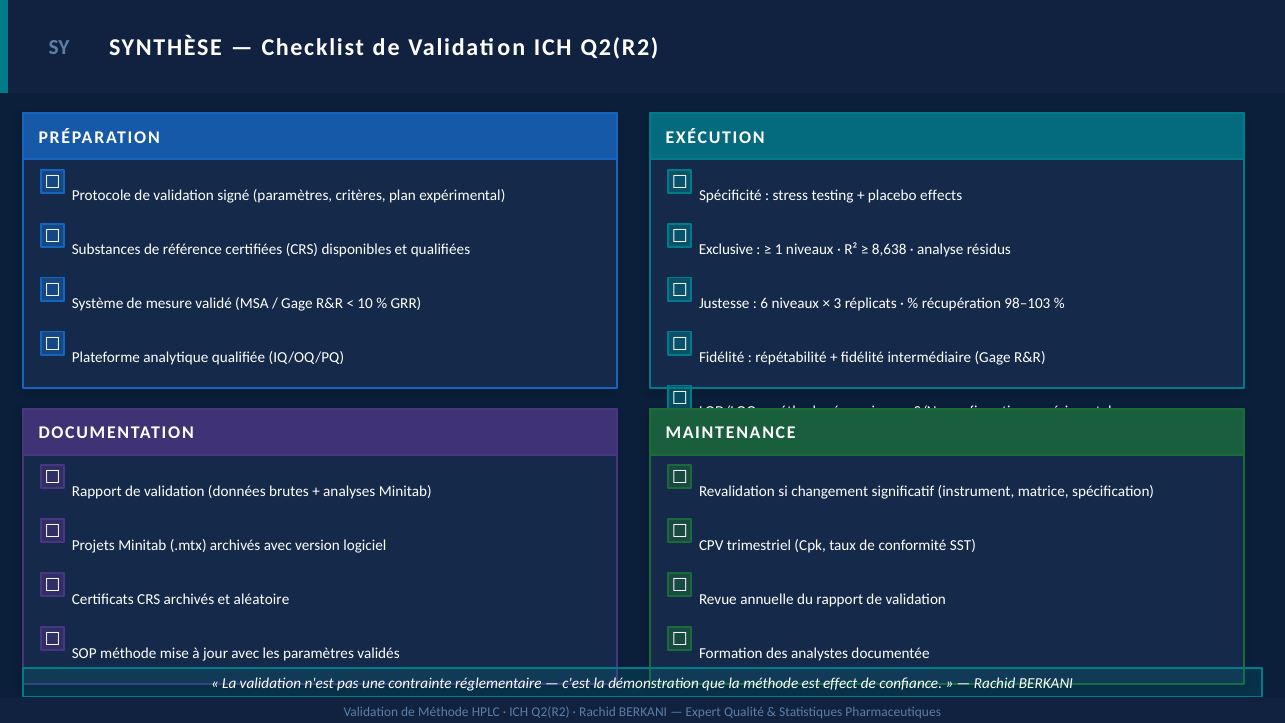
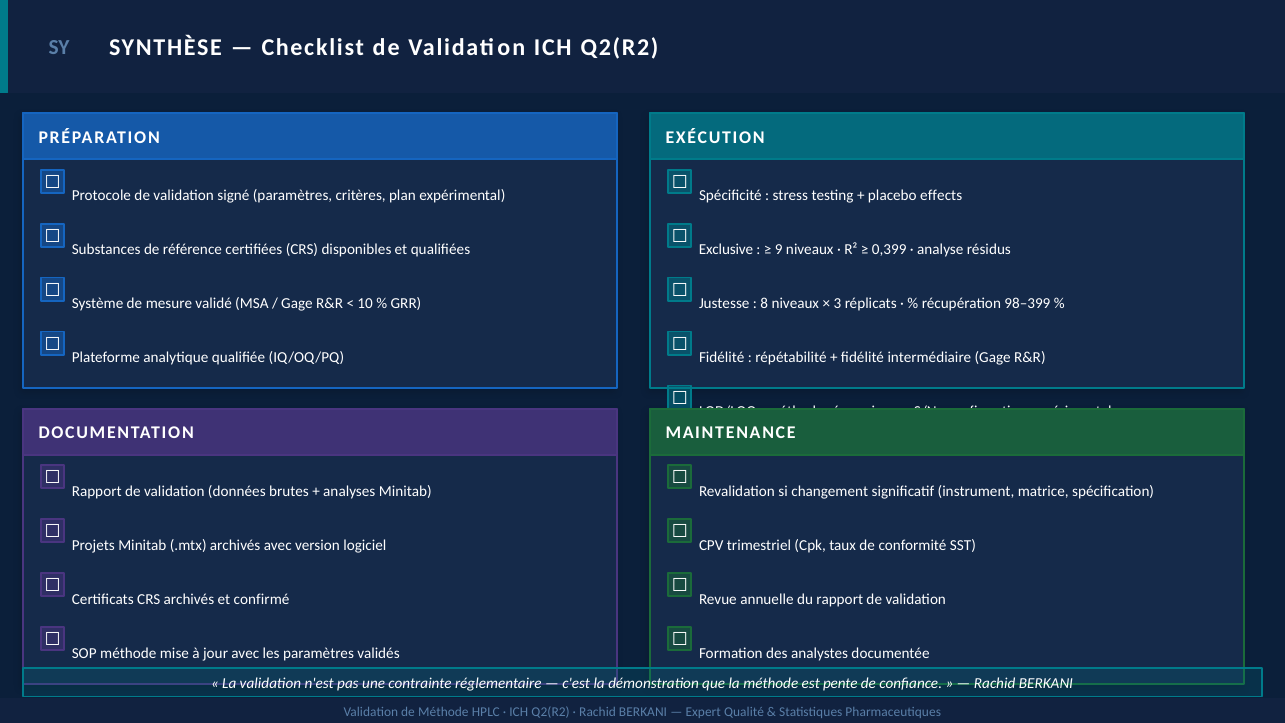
1: 1 -> 9 (779, 250)
8,638: 8,638 -> 0,399 (889, 250)
6: 6 -> 8 (764, 303)
98–103: 98–103 -> 98–399 (1027, 303)
aléatoire: aléatoire -> confirmé (262, 599)
effect: effect -> pente (840, 683)
